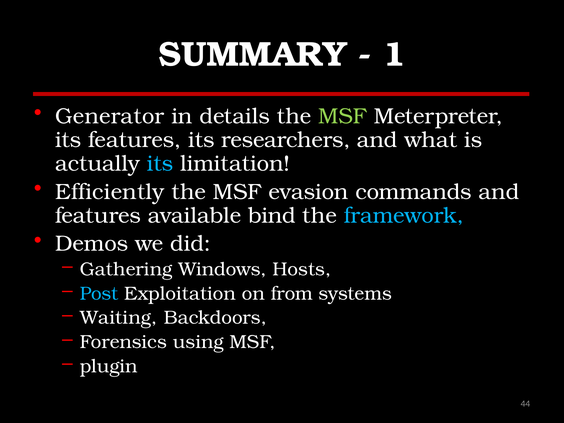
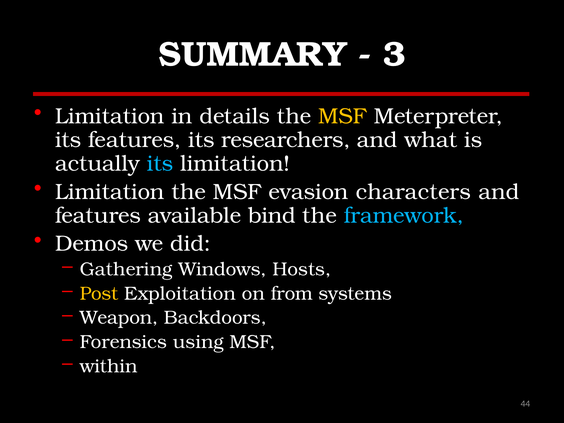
1: 1 -> 3 (394, 55)
Generator: Generator -> Limitation (110, 116)
MSF colour: light green -> yellow (343, 116)
Efficiently: Efficiently -> Limitation (110, 192)
commands: commands -> characters (413, 192)
Post colour: light blue -> yellow (99, 293)
Waiting: Waiting -> Weapon (119, 318)
plugin: plugin -> within (109, 366)
